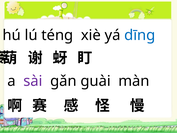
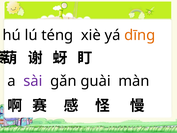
dīnɡ colour: blue -> orange (140, 35)
